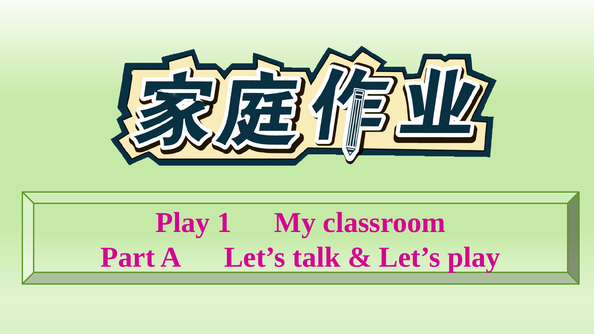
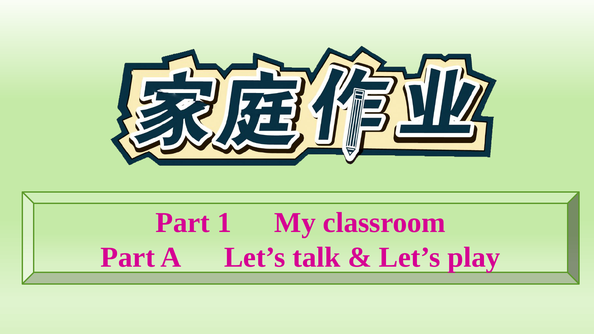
Play: Play -> Part (183, 223)
